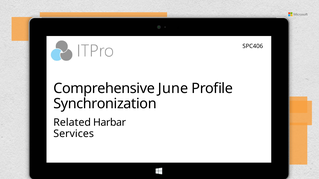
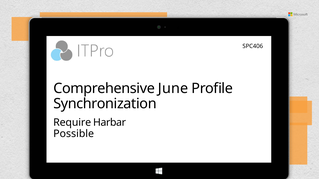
Related: Related -> Require (72, 123)
Services: Services -> Possible (74, 134)
